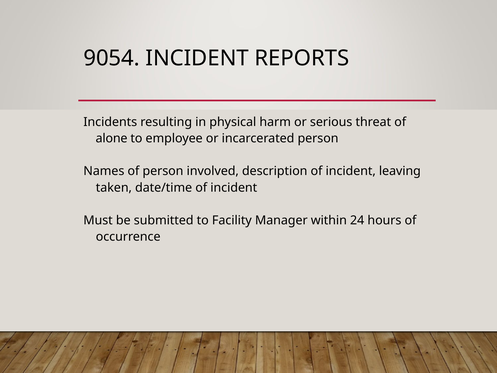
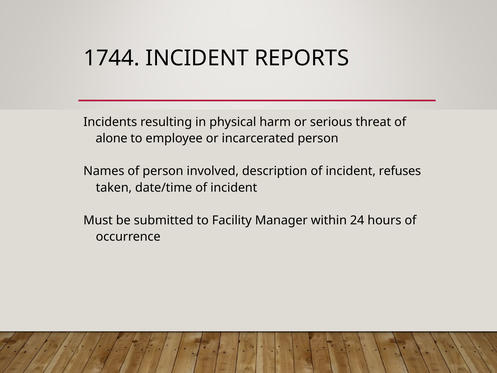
9054: 9054 -> 1744 (112, 58)
leaving: leaving -> refuses (400, 171)
